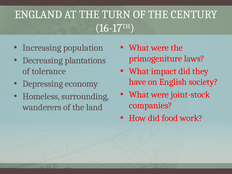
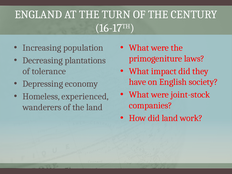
surrounding: surrounding -> experienced (85, 96)
did food: food -> land (170, 118)
